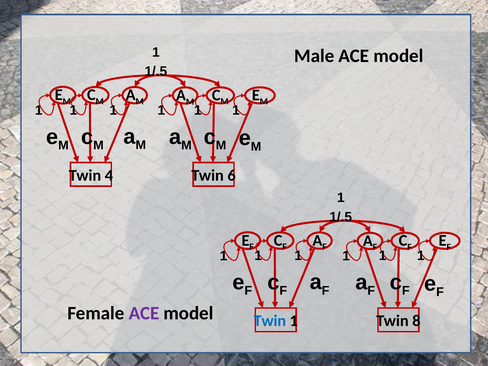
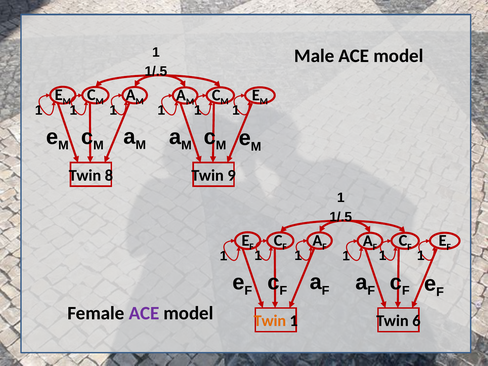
4: 4 -> 8 (109, 175)
6: 6 -> 9 (232, 175)
Twin colour: blue -> orange (270, 321)
8: 8 -> 6 (416, 321)
